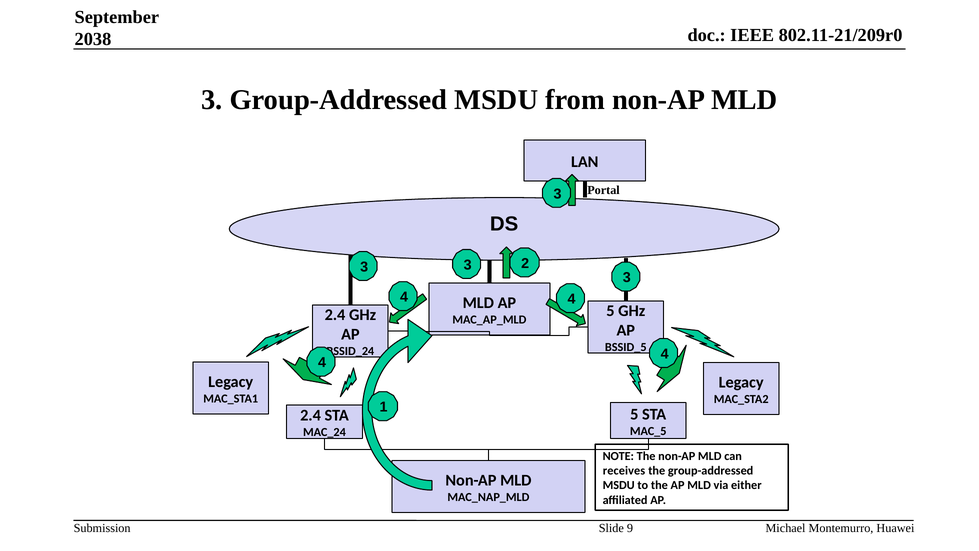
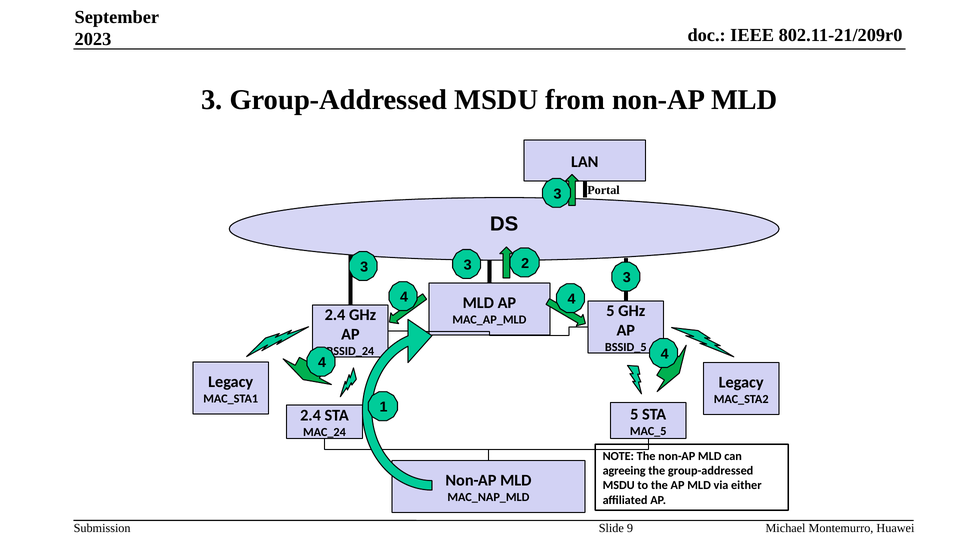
2038: 2038 -> 2023 (93, 39)
receives: receives -> agreeing (624, 470)
